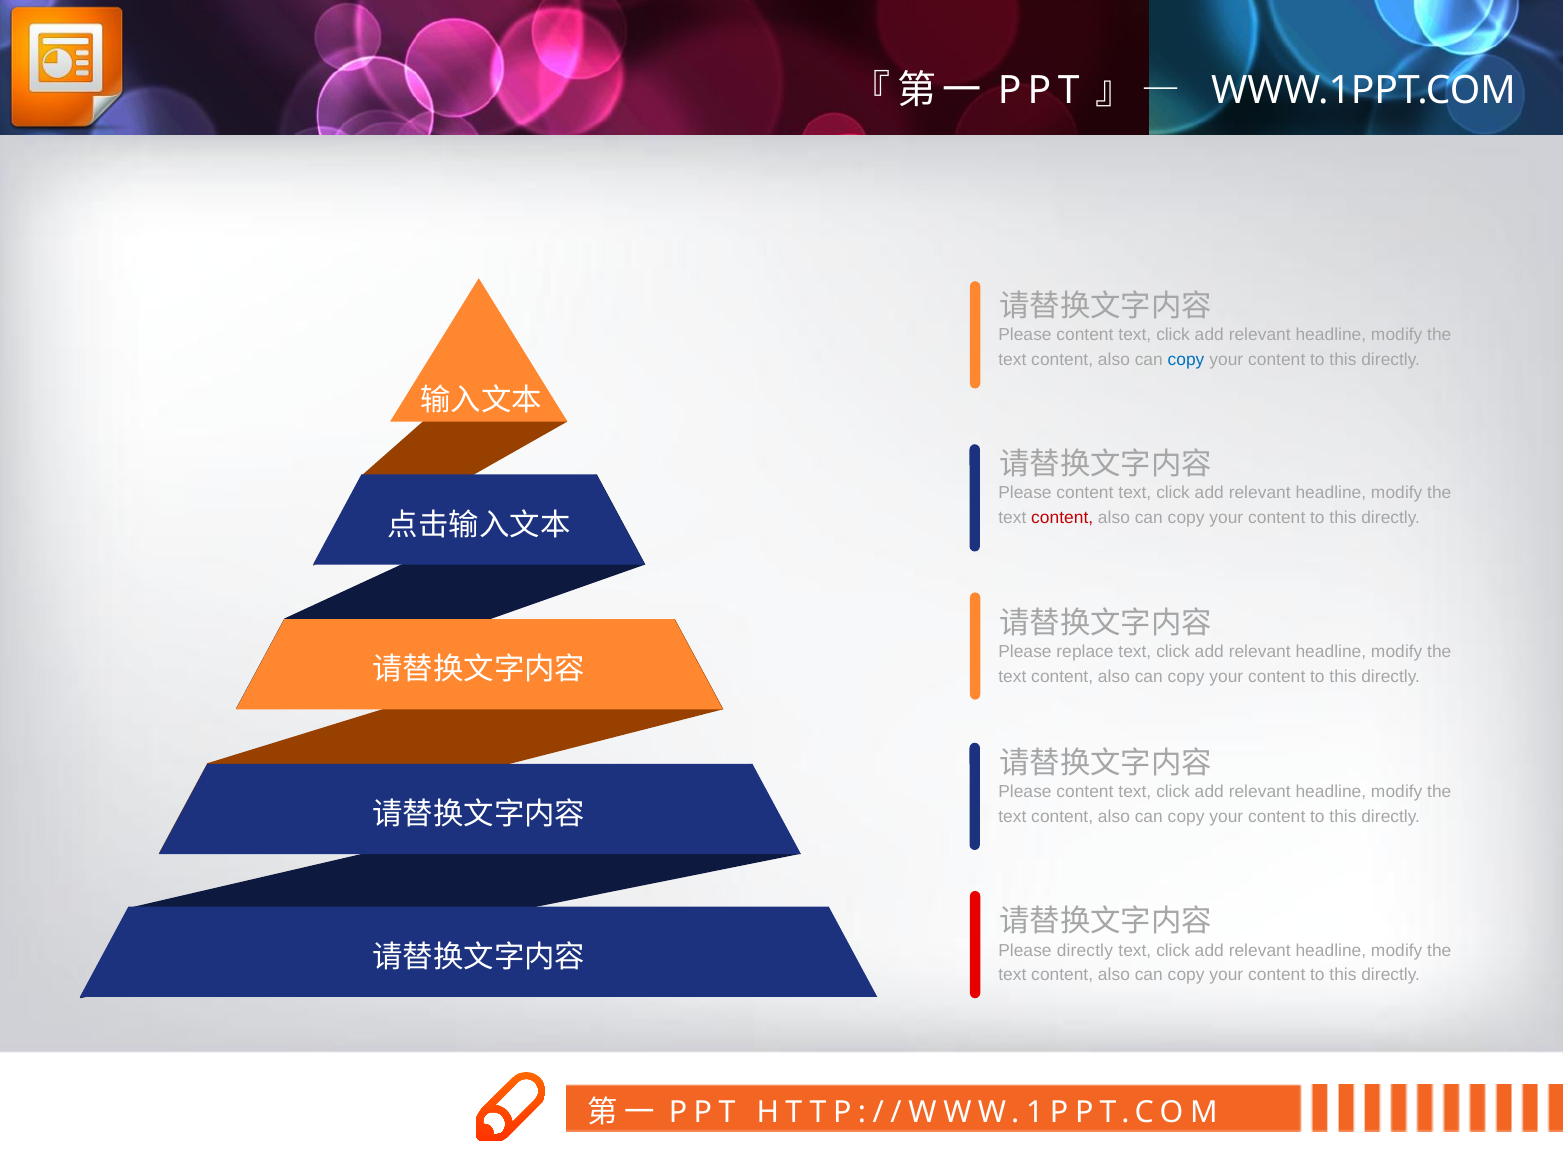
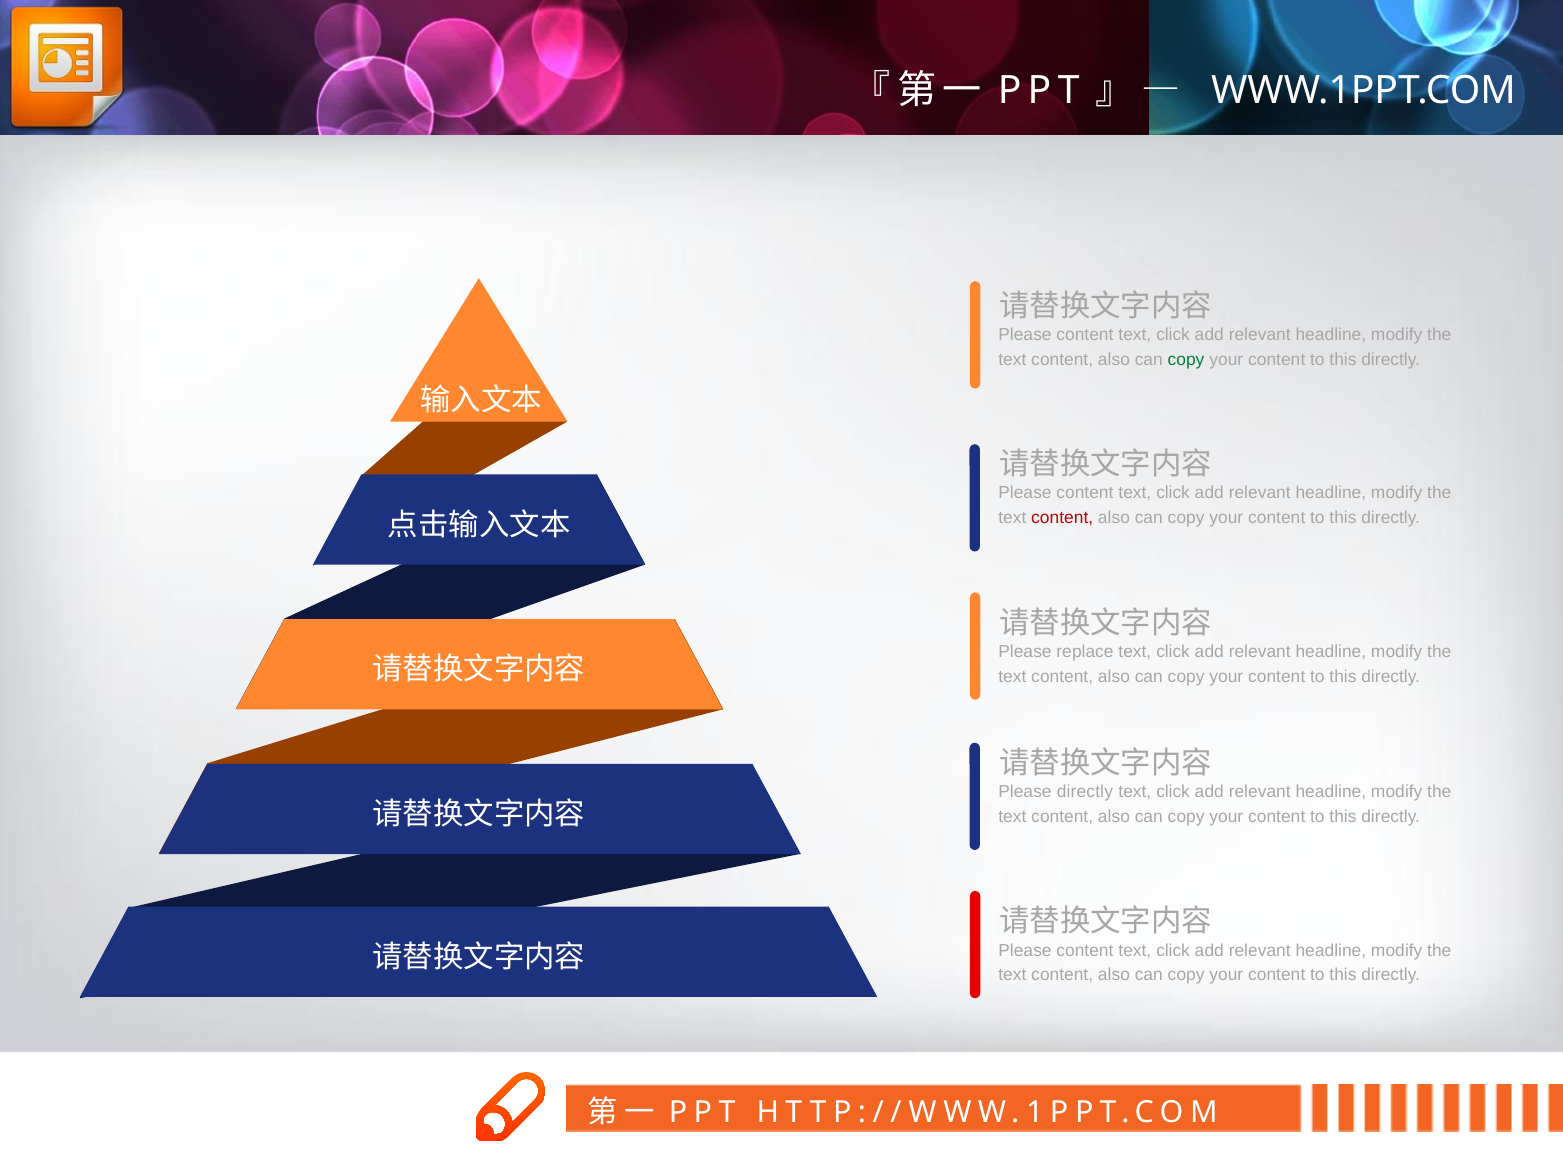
copy colour: blue -> green (1186, 360)
content: content -> directly (1085, 792)
directly: directly -> content (1085, 951)
